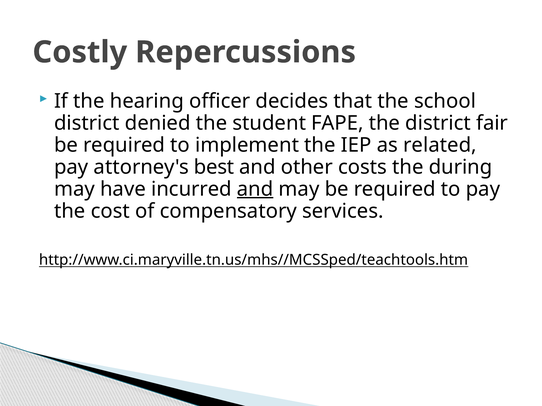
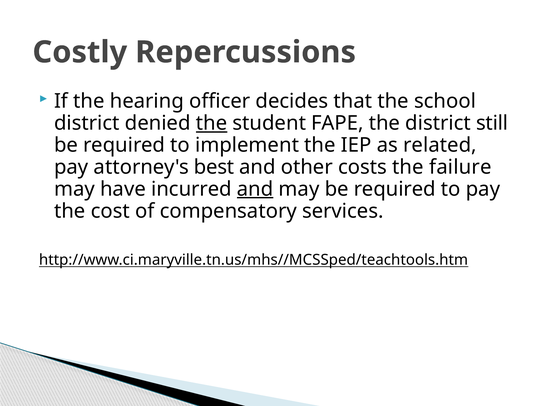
the underline: none -> present (212, 123)
fair: fair -> still (492, 123)
during: during -> failure (460, 167)
